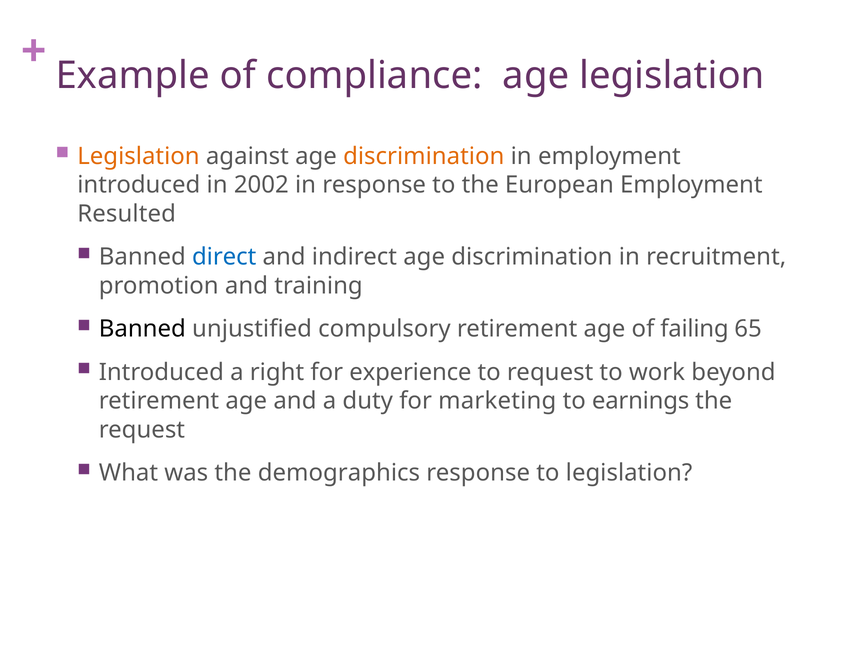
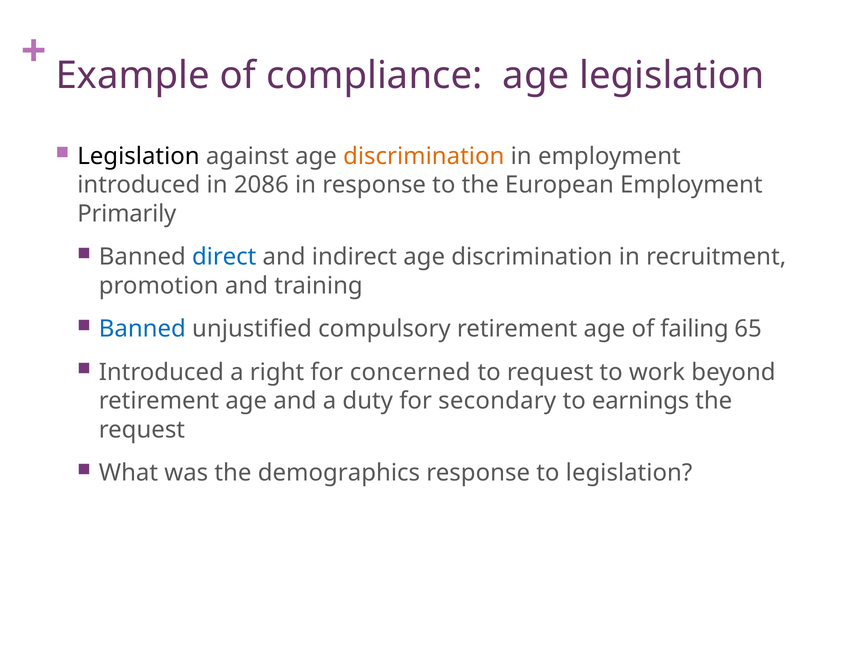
Legislation colour: orange -> black (138, 156)
2002: 2002 -> 2086 (261, 185)
Resulted: Resulted -> Primarily (127, 214)
Banned colour: black -> blue (142, 329)
experience: experience -> concerned (410, 372)
marketing: marketing -> secondary (497, 401)
